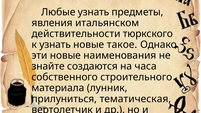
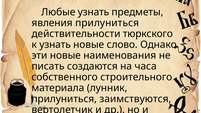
явления итальянском: итальянском -> прилуниться (107, 23)
такое: такое -> слово (122, 45)
знайте: знайте -> писать (48, 66)
прилуниться тематическая: тематическая -> заимствуются (135, 99)
